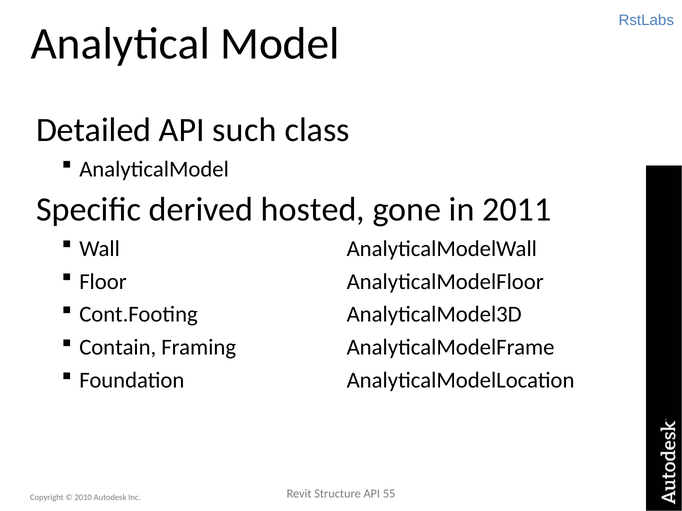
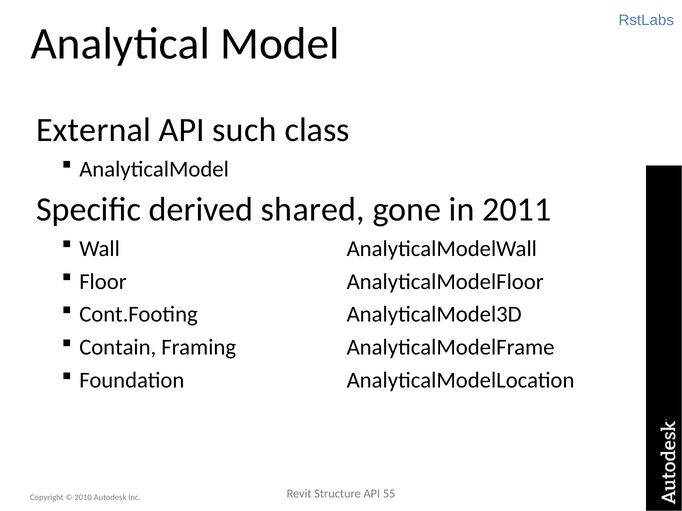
Detailed: Detailed -> External (94, 130)
hosted: hosted -> shared (313, 210)
